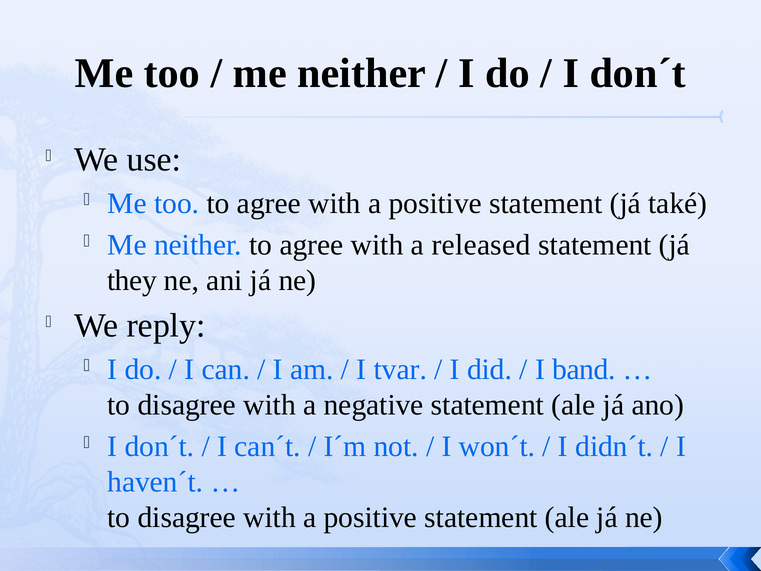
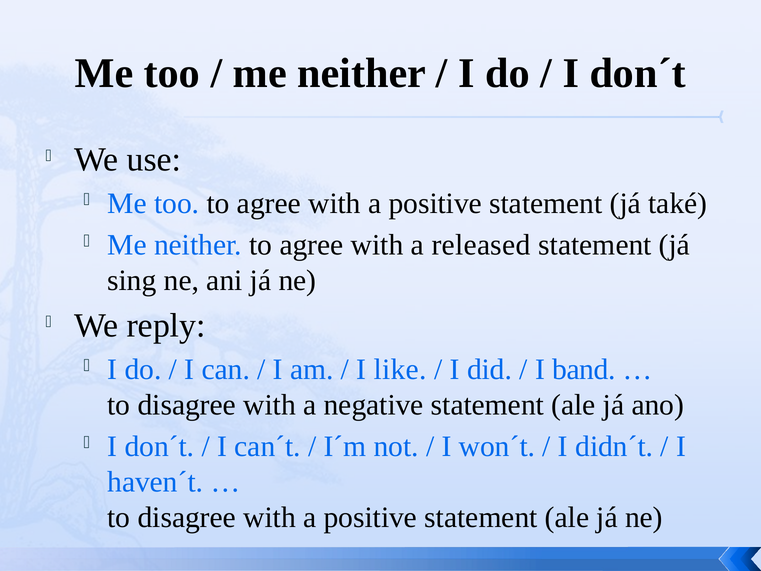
they: they -> sing (132, 280)
tvar: tvar -> like (400, 369)
